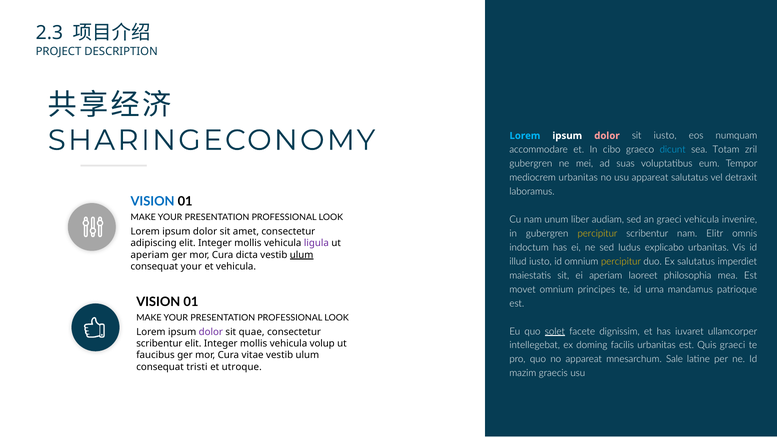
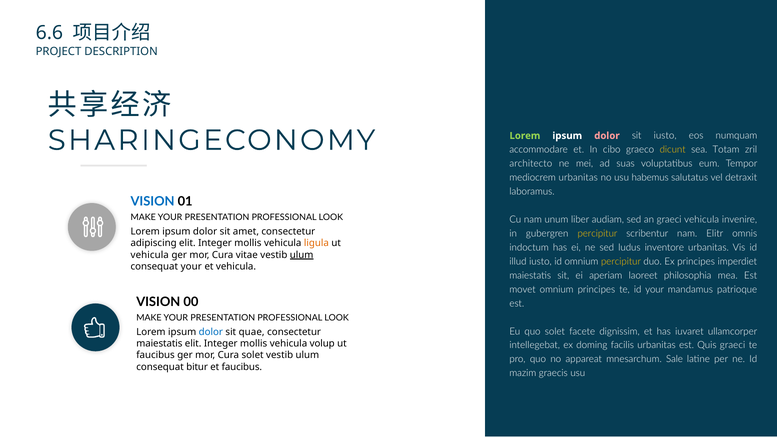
2.3: 2.3 -> 6.6 (49, 33)
Lorem colour: light blue -> light green (525, 136)
dicunt colour: light blue -> yellow (673, 150)
gubergren: gubergren -> architecto (531, 164)
usu appareat: appareat -> habemus (650, 178)
ligula colour: purple -> orange (316, 243)
explicabo: explicabo -> inventore (664, 248)
aperiam: aperiam -> vehicula (150, 255)
dicta: dicta -> vitae (247, 255)
Ex salutatus: salutatus -> principes (696, 262)
id urna: urna -> your (655, 289)
01: 01 -> 00 (191, 302)
solet underline: present -> none (555, 331)
dolor colour: purple -> blue (211, 332)
scribentur: scribentur -> maiestatis (159, 344)
Cura vitae: vitae -> solet (253, 355)
tristi: tristi -> bitur (197, 367)
et utroque: utroque -> faucibus (242, 367)
